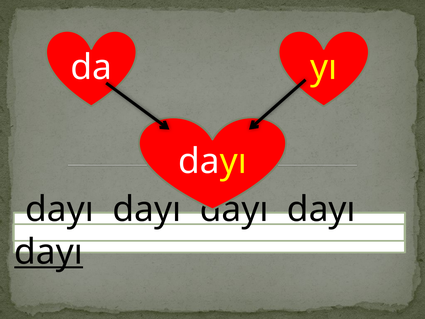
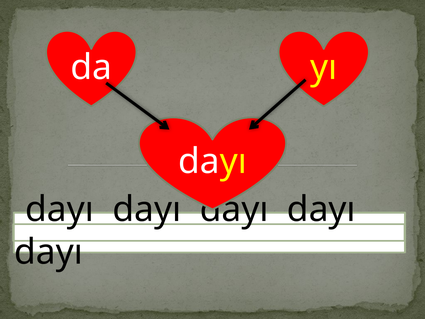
dayı underline: present -> none (49, 252)
